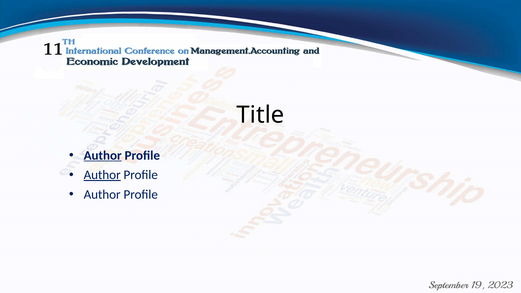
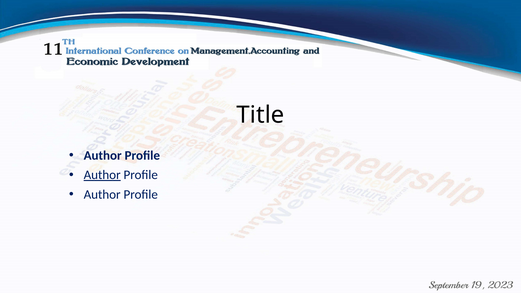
Author underline: present -> none (103, 155)
